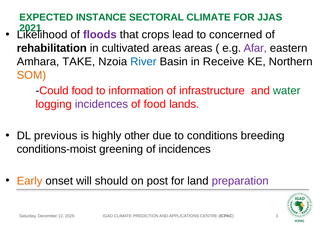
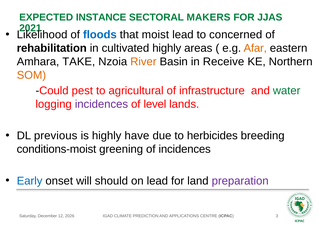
SECTORAL CLIMATE: CLIMATE -> MAKERS (209, 17)
floods colour: purple -> blue (100, 35)
crops: crops -> moist (155, 35)
cultivated areas: areas -> highly (167, 48)
Afar colour: purple -> orange (255, 48)
River colour: blue -> orange (143, 62)
Could food: food -> pest (82, 91)
information: information -> agricultural (136, 91)
of food: food -> level (155, 104)
other: other -> have (137, 136)
conditions: conditions -> herbicides (212, 136)
Early colour: orange -> blue (30, 181)
on post: post -> lead (157, 181)
